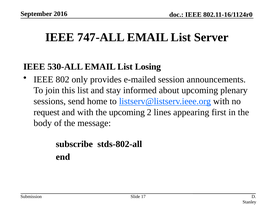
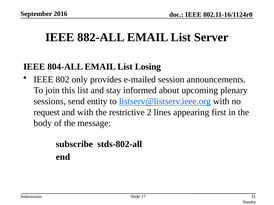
747-ALL: 747-ALL -> 882-ALL (101, 37)
530-ALL: 530-ALL -> 804-ALL (65, 67)
home: home -> entity (97, 102)
the upcoming: upcoming -> restrictive (127, 113)
